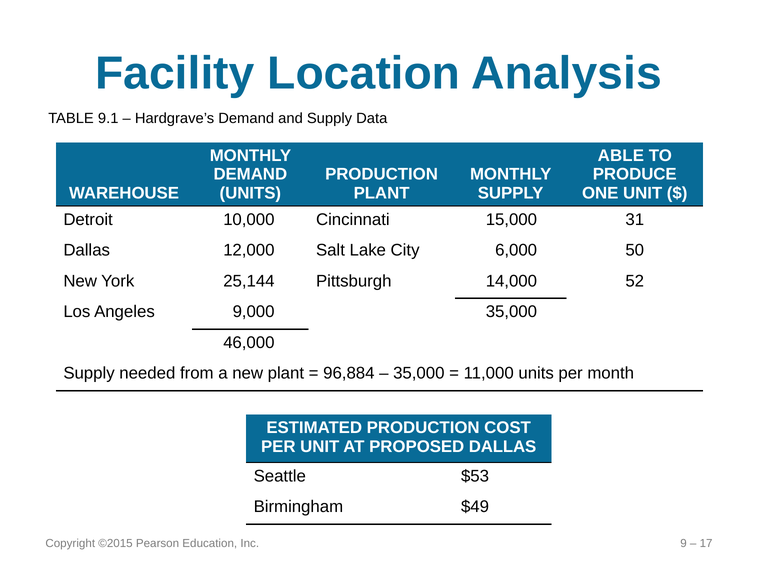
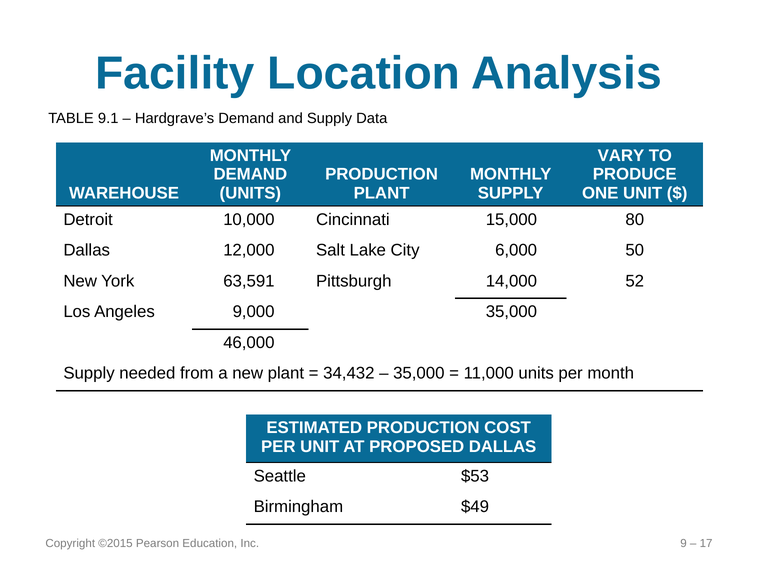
ABLE: ABLE -> VARY (621, 156)
31: 31 -> 80 (635, 219)
25,144: 25,144 -> 63,591 (249, 281)
96,884: 96,884 -> 34,432 (349, 373)
